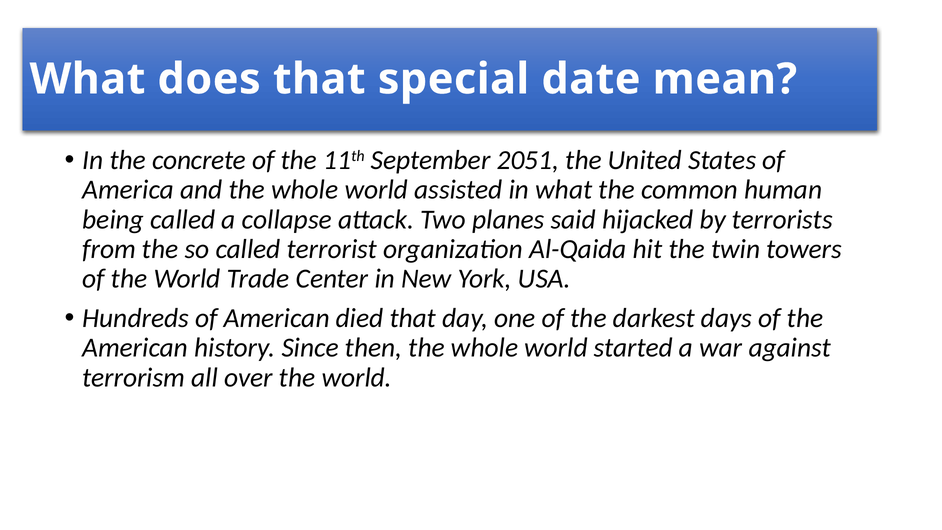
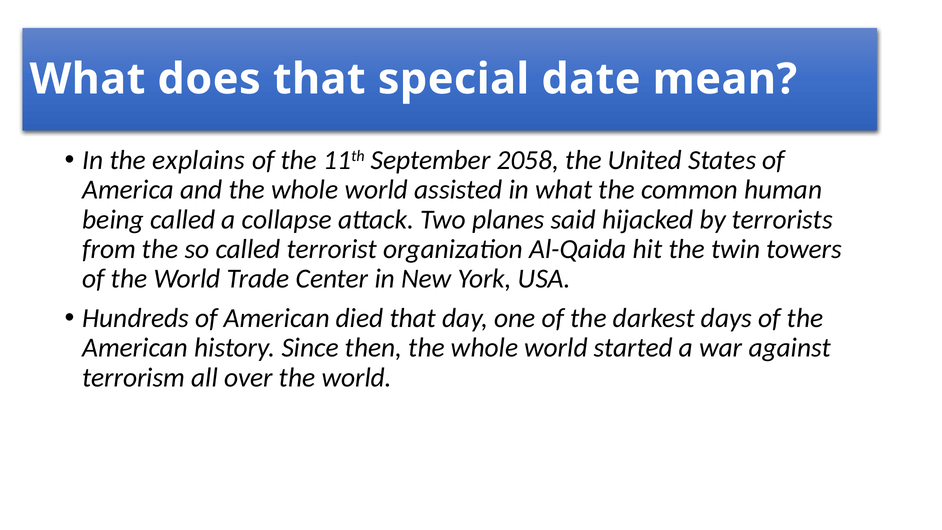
concrete: concrete -> explains (199, 160)
2051: 2051 -> 2058 (528, 160)
